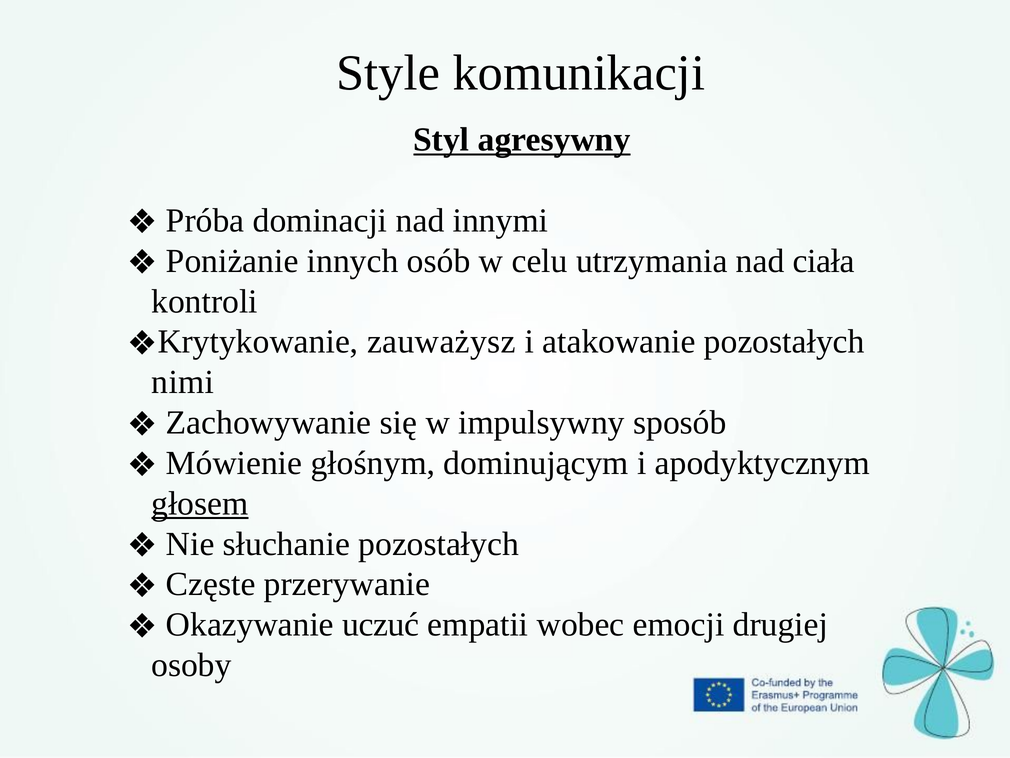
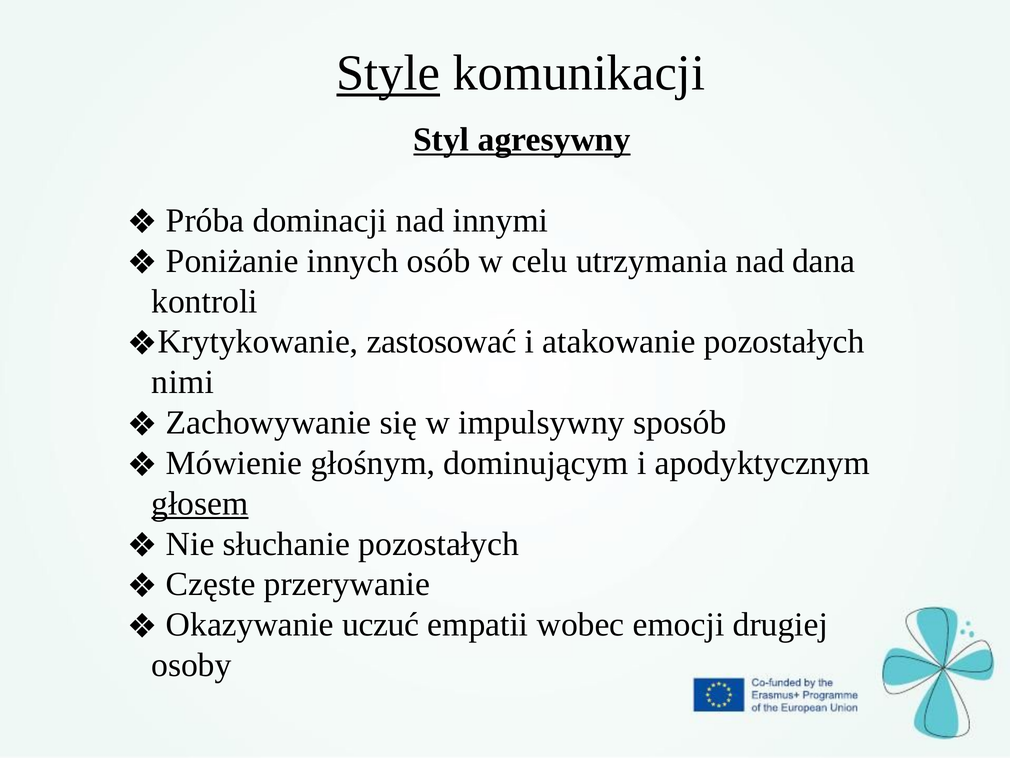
Style underline: none -> present (388, 73)
ciała: ciała -> dana (824, 261)
zauważysz: zauważysz -> zastosować (442, 342)
